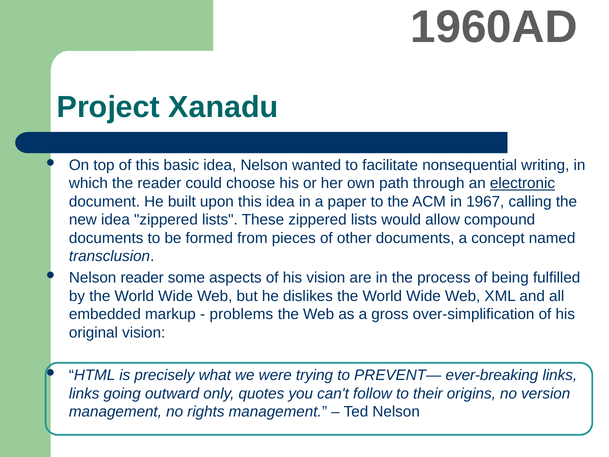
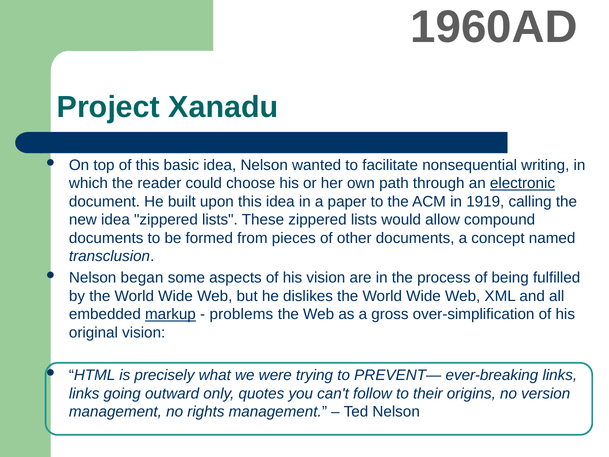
1967: 1967 -> 1919 (485, 201)
Nelson reader: reader -> began (142, 278)
markup underline: none -> present (170, 314)
